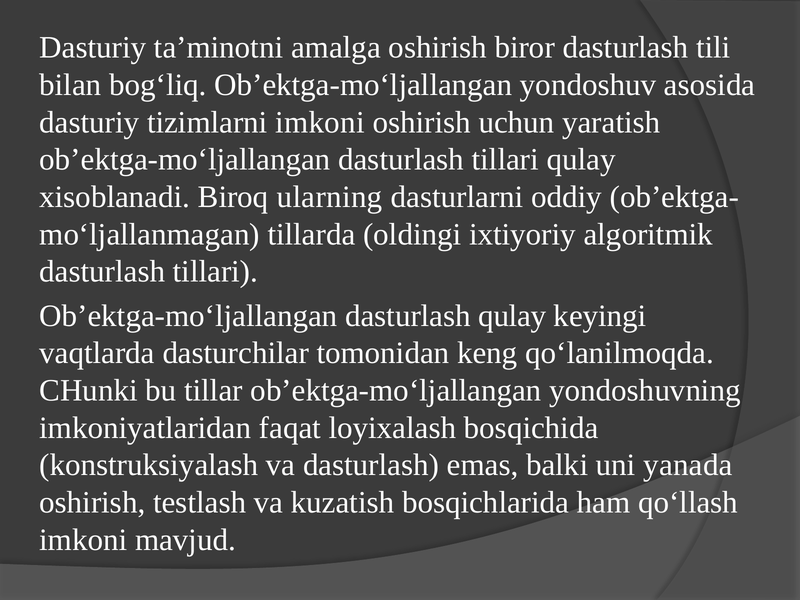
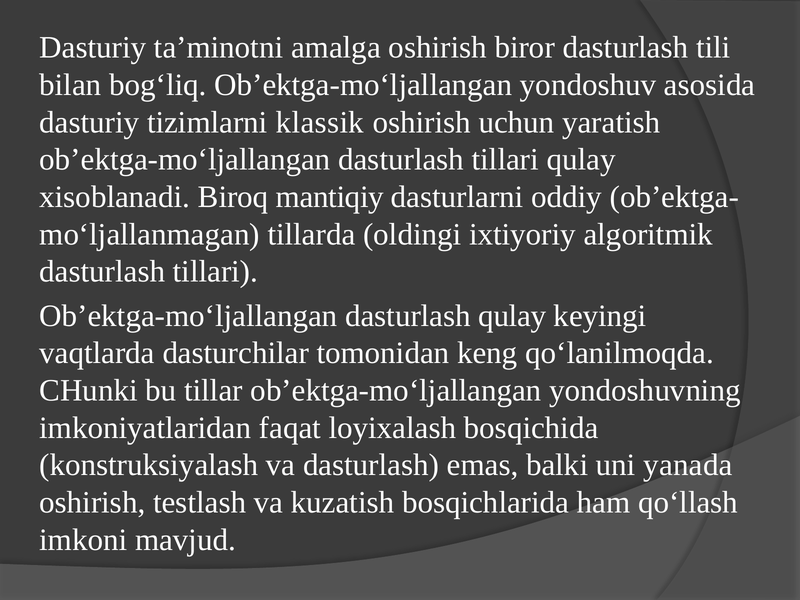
tizimlarni imkoni: imkoni -> klassik (320, 122)
ularning: ularning -> mantiqiy (330, 197)
